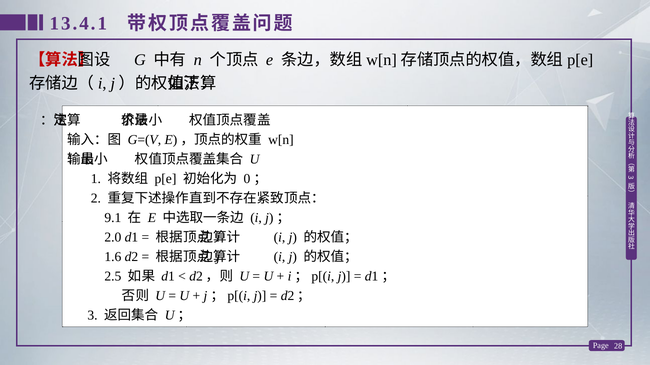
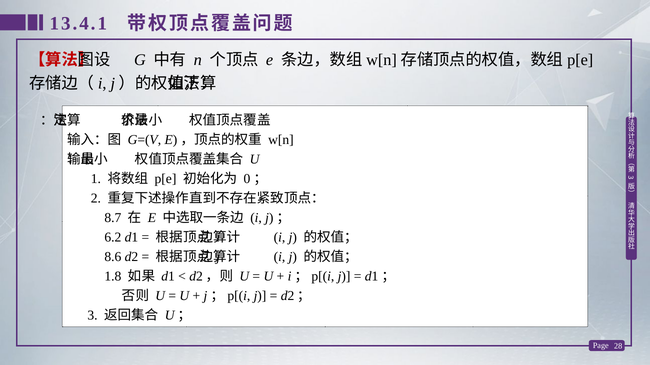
9.1: 9.1 -> 8.7 (113, 218)
2.0: 2.0 -> 6.2 (113, 238)
1.6: 1.6 -> 8.6 (113, 257)
2.5: 2.5 -> 1.8 (113, 277)
